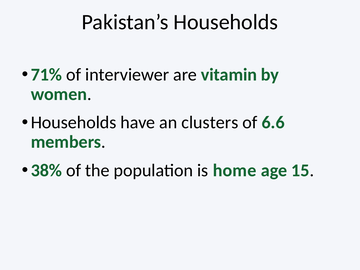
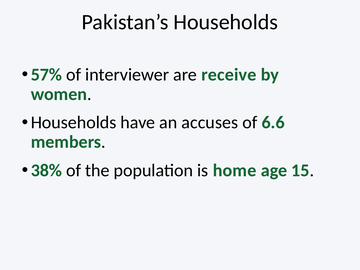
71%: 71% -> 57% (46, 75)
vitamin: vitamin -> receive (229, 75)
clusters: clusters -> accuses (210, 123)
